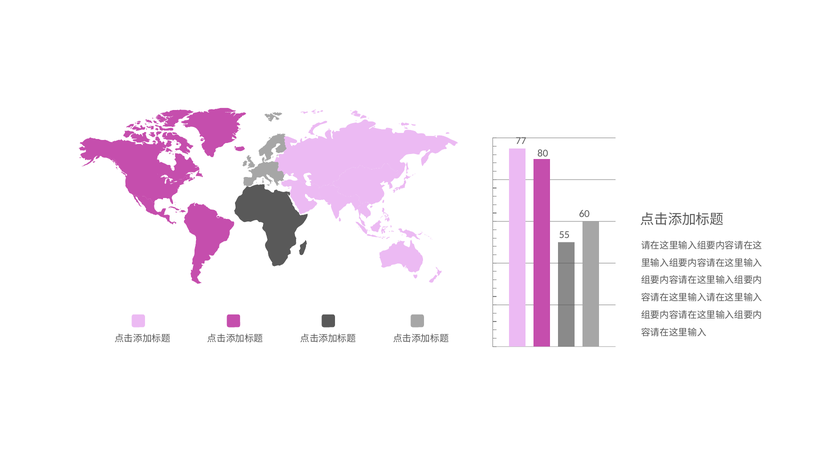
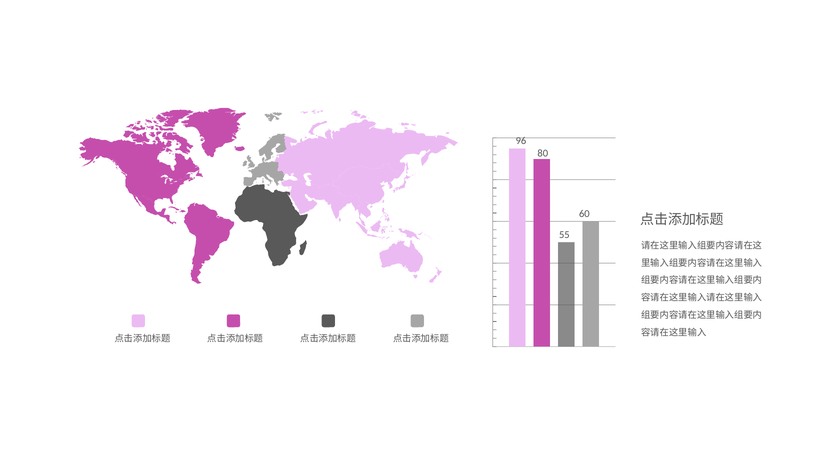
77: 77 -> 96 (521, 141)
